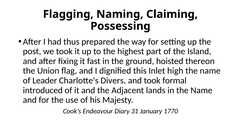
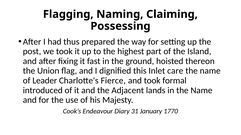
high: high -> care (175, 71)
Divers: Divers -> Fierce (113, 81)
